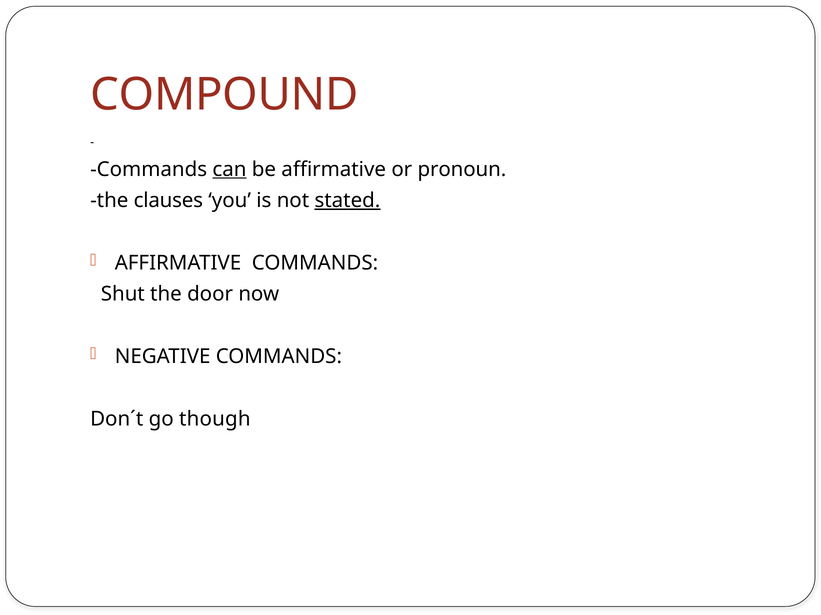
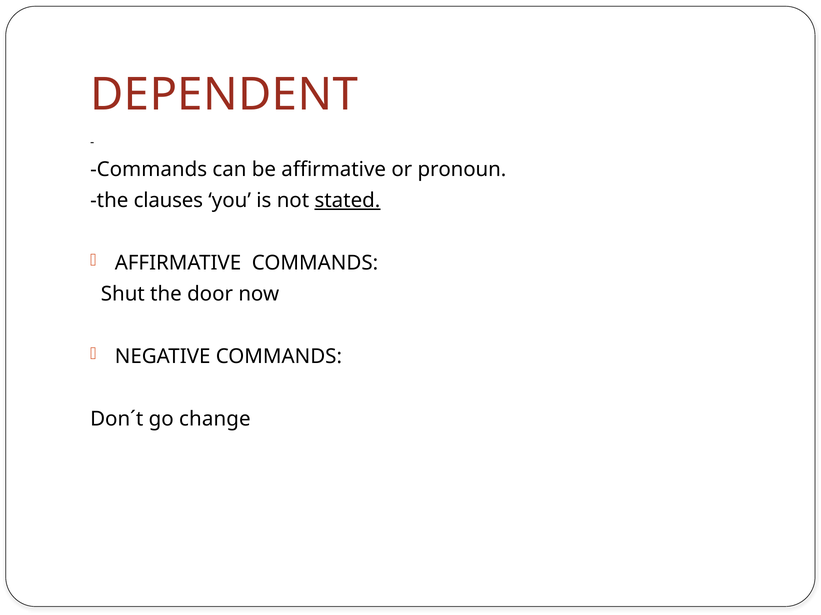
COMPOUND: COMPOUND -> DEPENDENT (224, 95)
can underline: present -> none (229, 169)
though: though -> change (215, 420)
